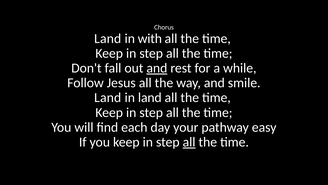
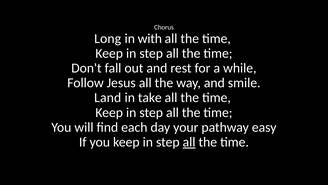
Land: Land -> Long (108, 38)
and underline: present -> none (157, 68)
in land: land -> take (150, 97)
